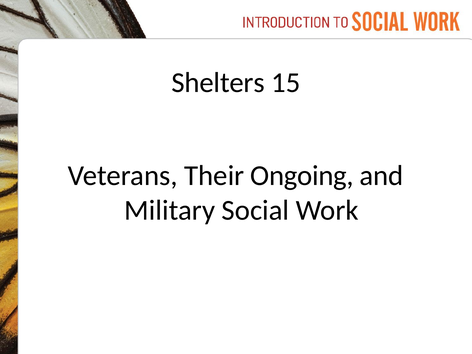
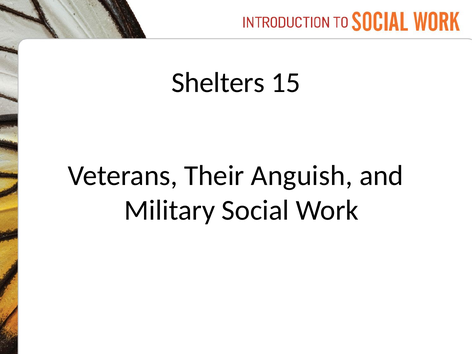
Ongoing: Ongoing -> Anguish (302, 176)
